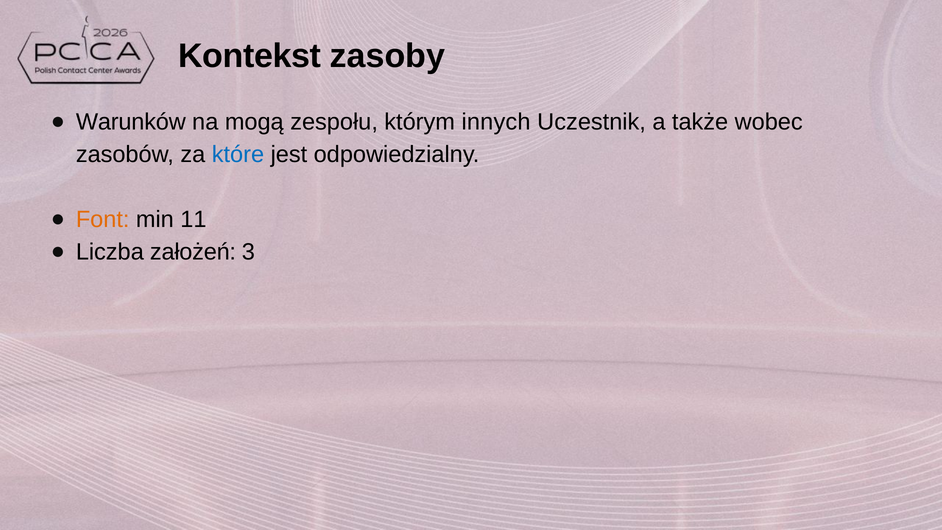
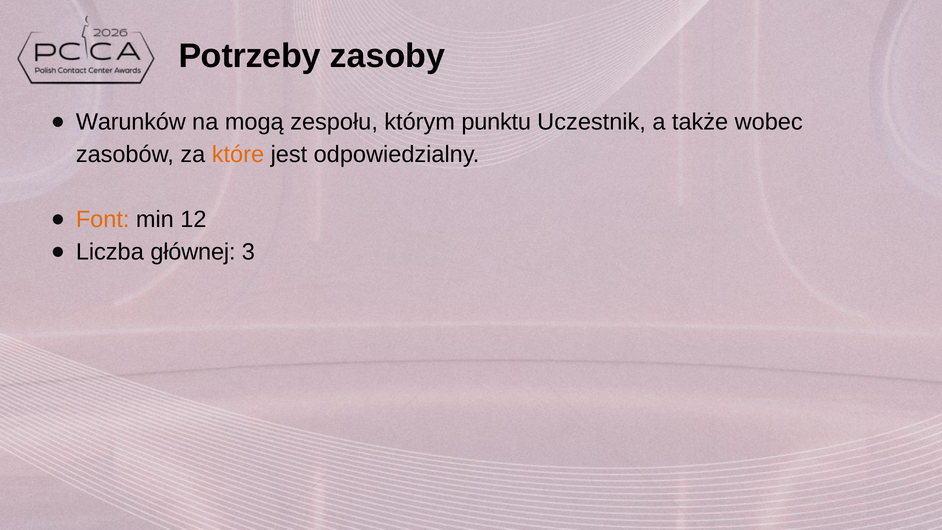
Kontekst: Kontekst -> Potrzeby (250, 56)
innych: innych -> punktu (496, 122)
które colour: blue -> orange (238, 155)
11: 11 -> 12 (193, 220)
założeń: założeń -> głównej (193, 252)
